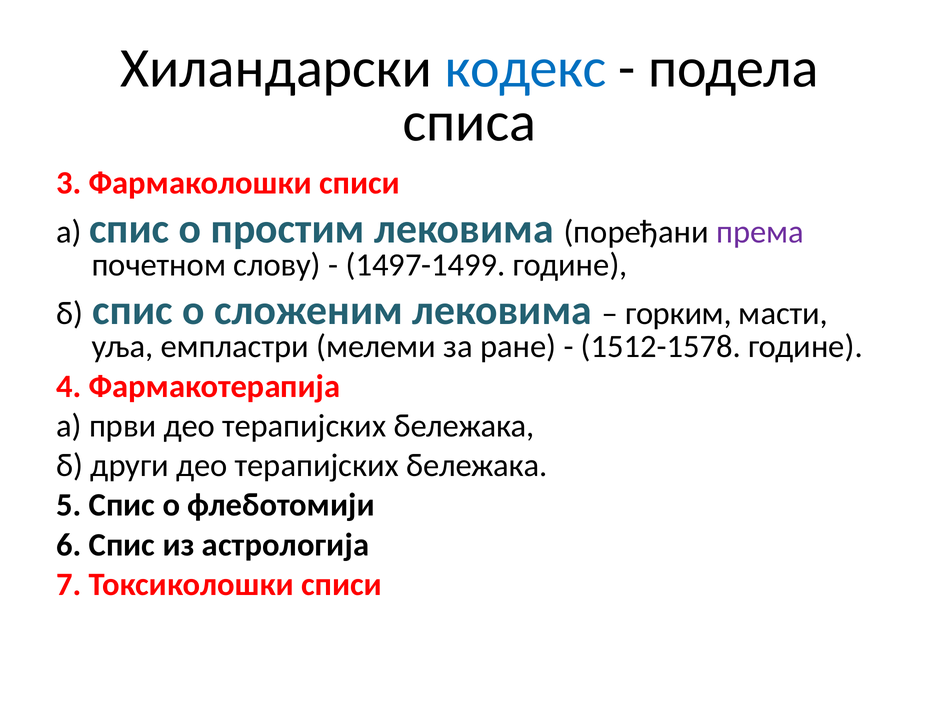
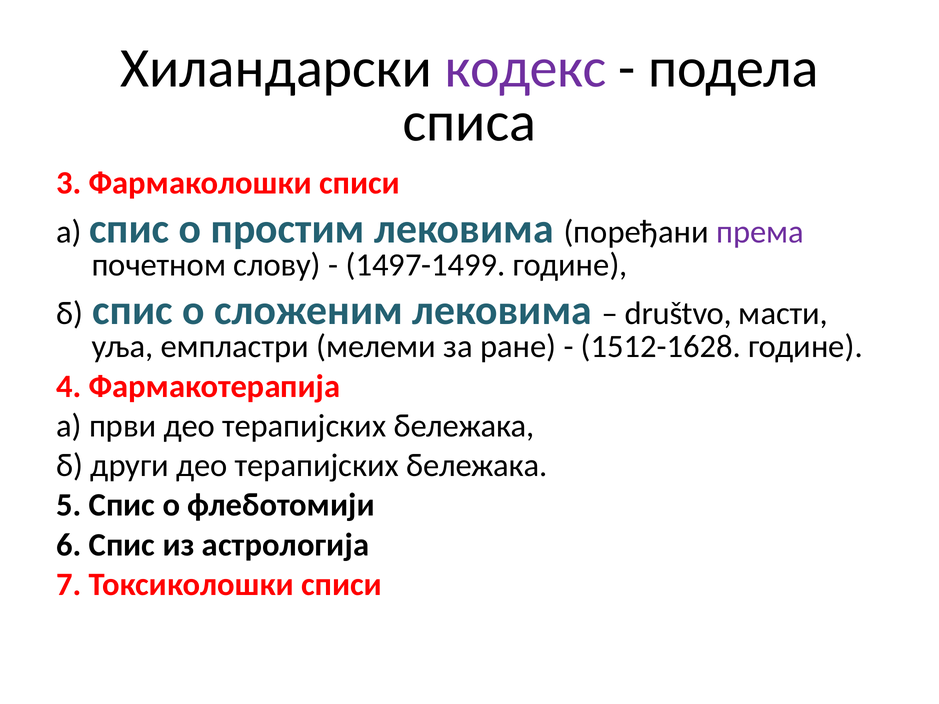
кодекс colour: blue -> purple (526, 68)
горким: горким -> društvo (678, 314)
1512-1578: 1512-1578 -> 1512-1628 (661, 347)
